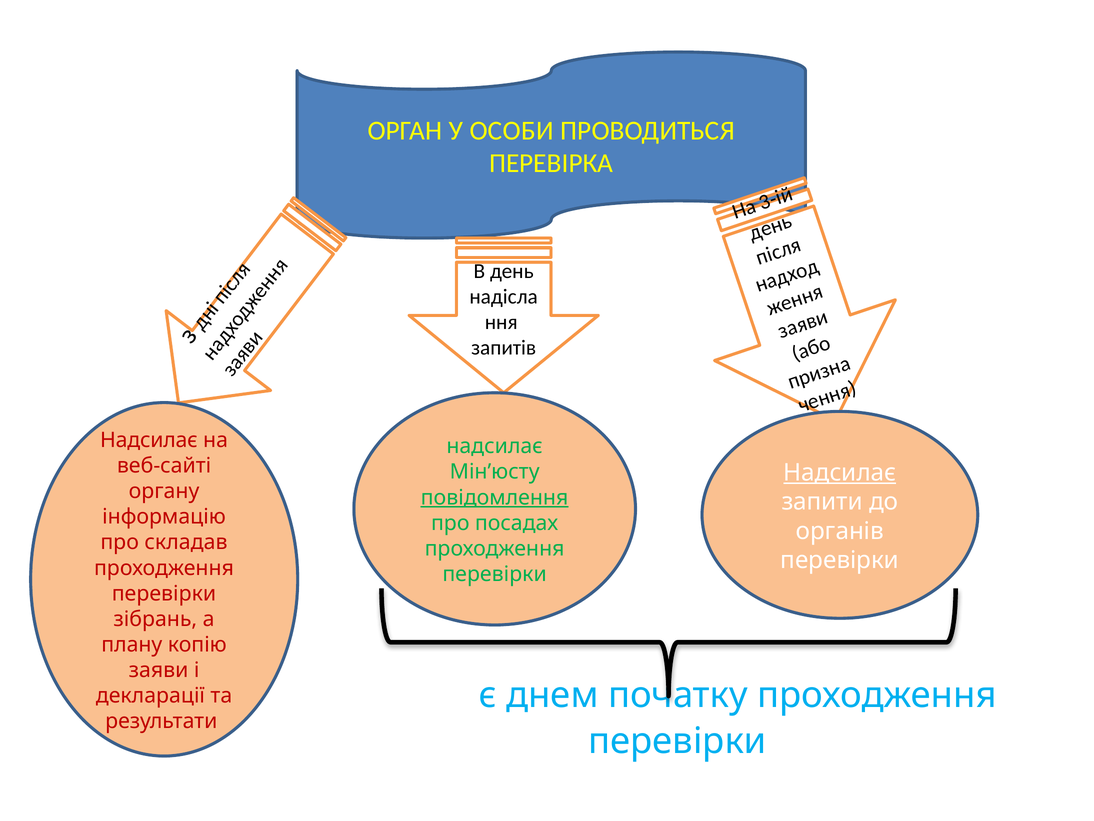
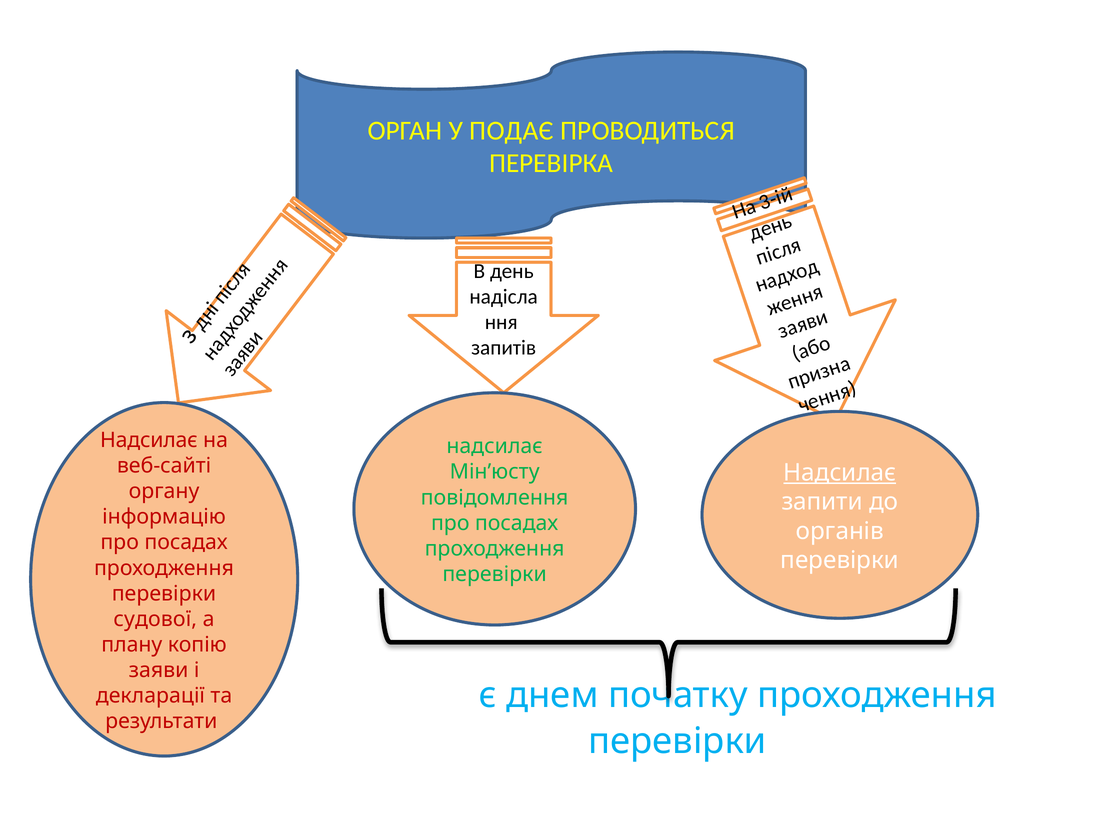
ОСОБИ: ОСОБИ -> ПОДАЄ (512, 130)
повідомлення underline: present -> none (495, 497)
складав: складав -> посадах (186, 542)
зібрань: зібрань -> судової (155, 619)
